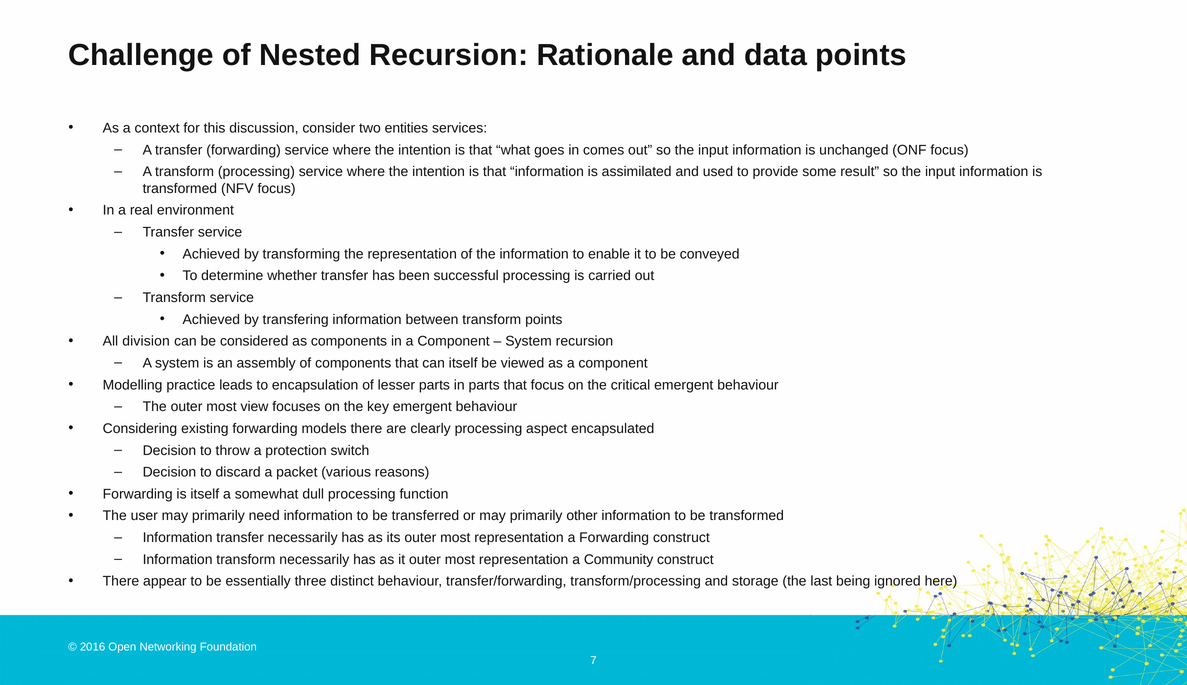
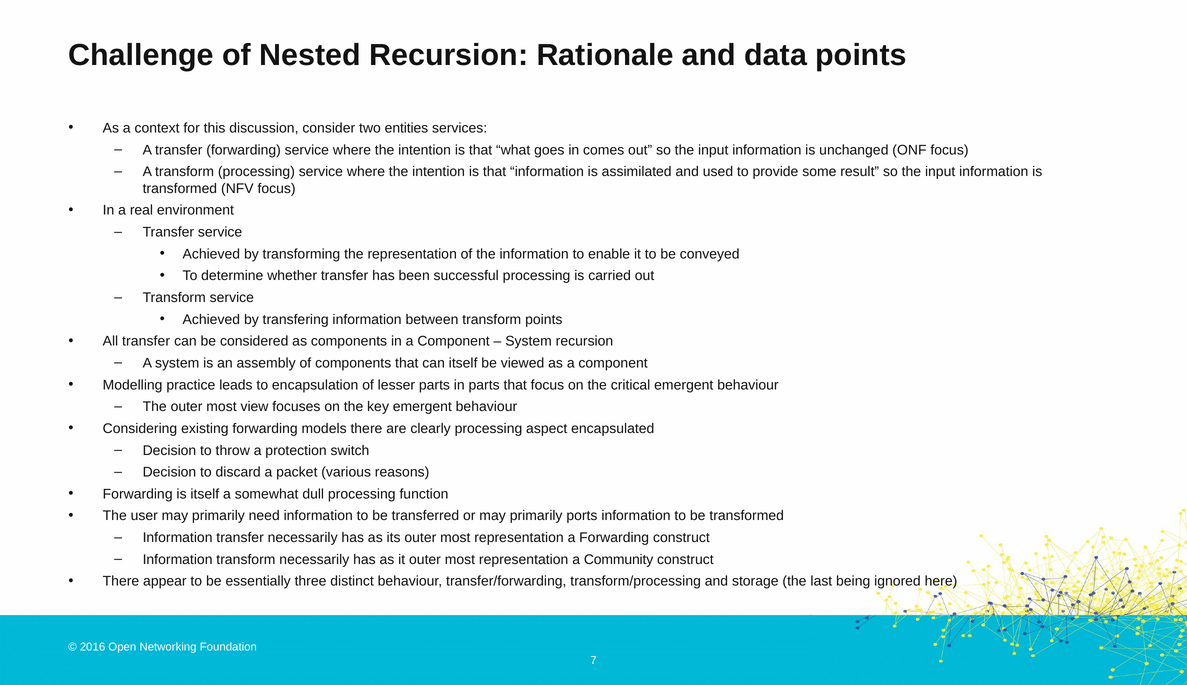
All division: division -> transfer (146, 341)
other: other -> ports (582, 516)
